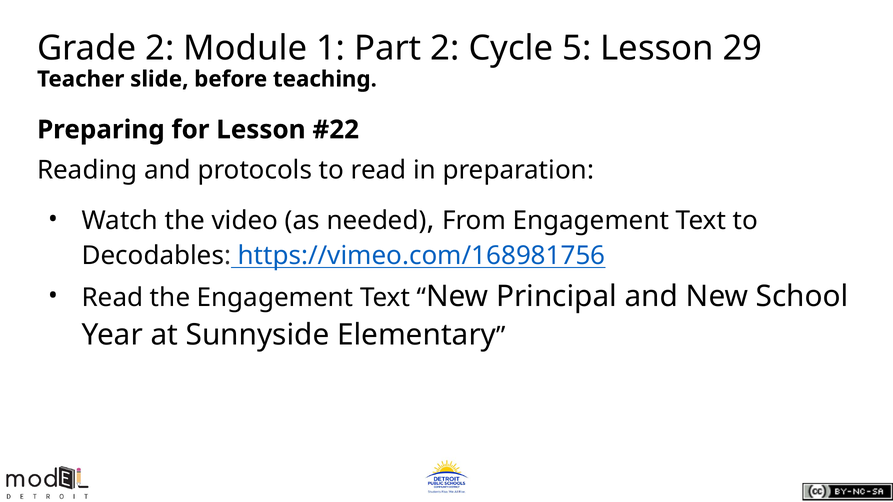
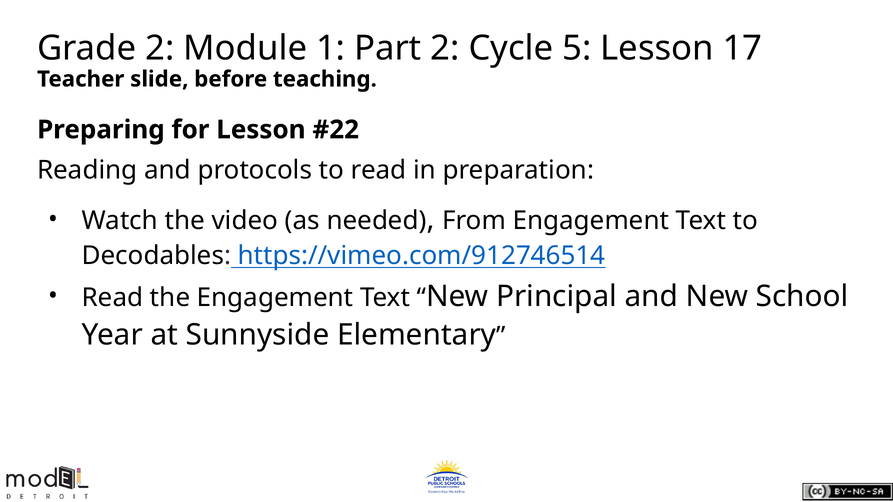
29: 29 -> 17 (742, 48)
https://vimeo.com/168981756: https://vimeo.com/168981756 -> https://vimeo.com/912746514 (422, 256)
